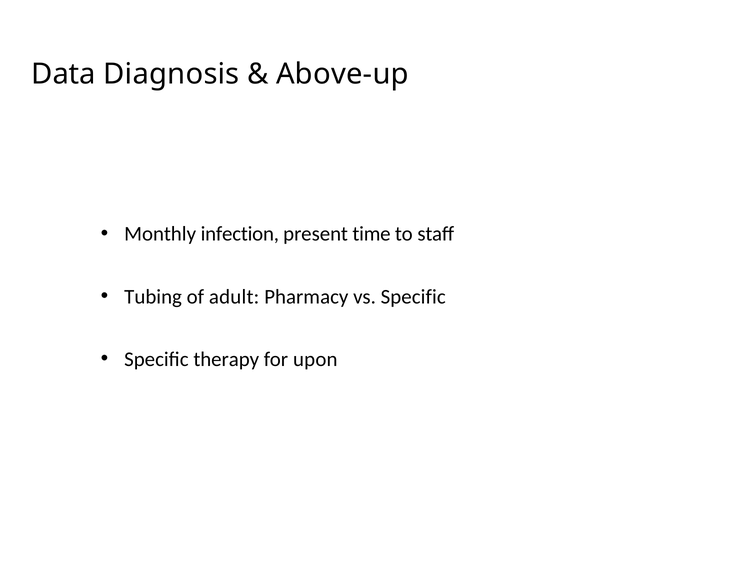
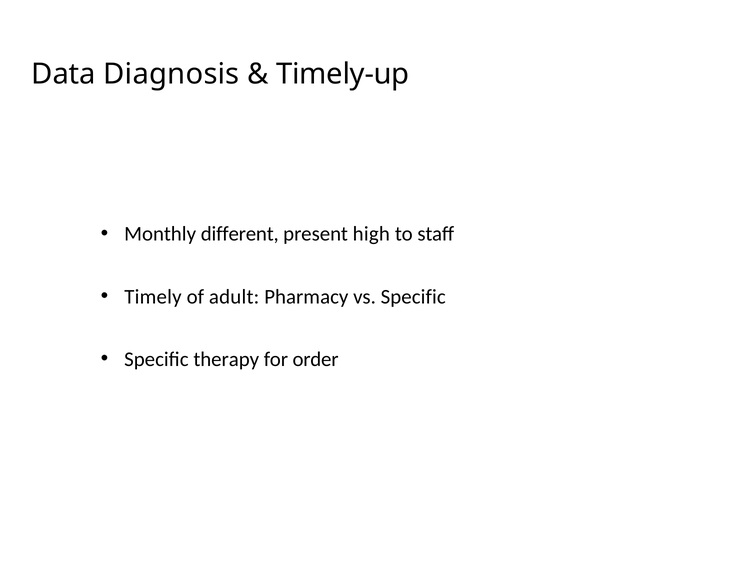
Above-up: Above-up -> Timely-up (343, 74)
infection: infection -> different (240, 234)
time: time -> high (371, 234)
Tubing: Tubing -> Timely (153, 297)
upon: upon -> order (316, 359)
